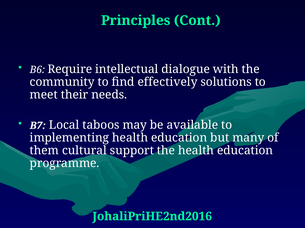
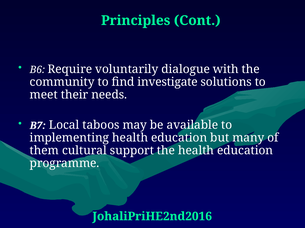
intellectual: intellectual -> voluntarily (127, 69)
effectively: effectively -> investigate (168, 82)
